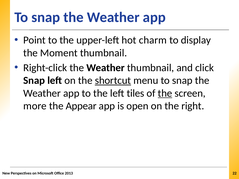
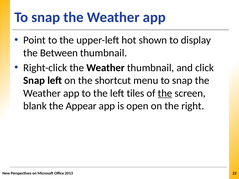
charm: charm -> shown (153, 40)
Moment: Moment -> Between (59, 53)
shortcut underline: present -> none (113, 81)
more: more -> blank (35, 106)
